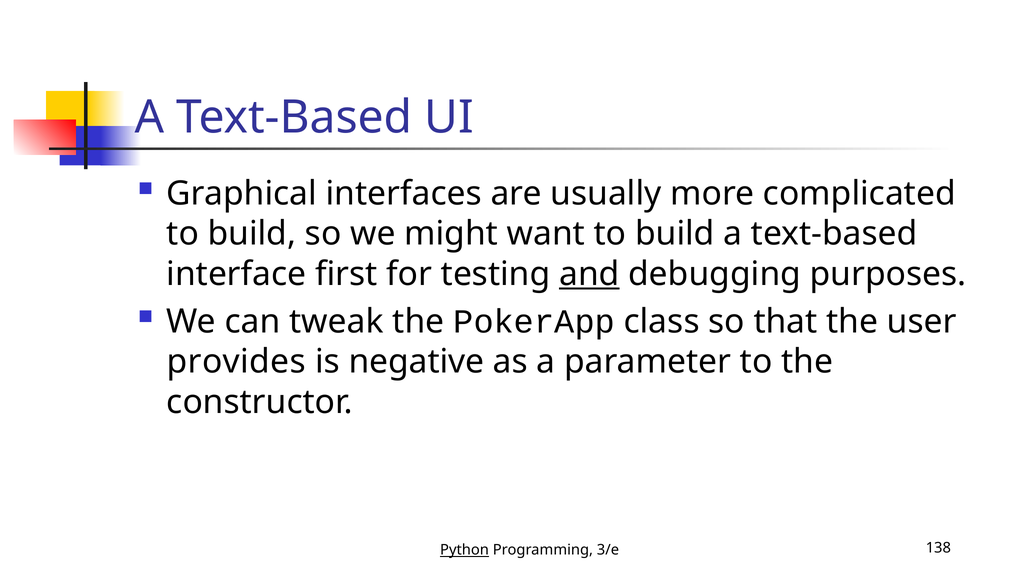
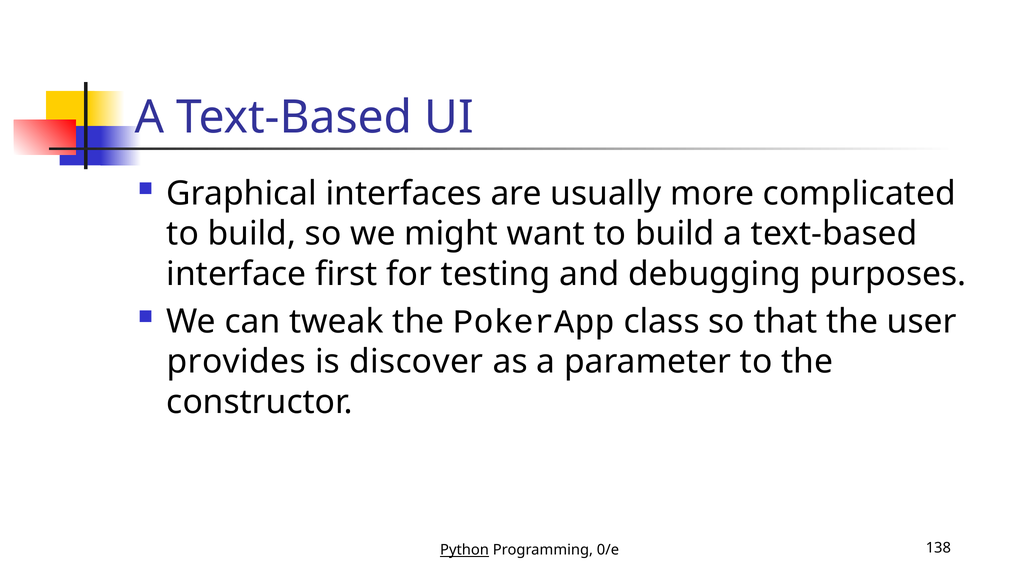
and underline: present -> none (589, 274)
negative: negative -> discover (416, 362)
3/e: 3/e -> 0/e (608, 550)
